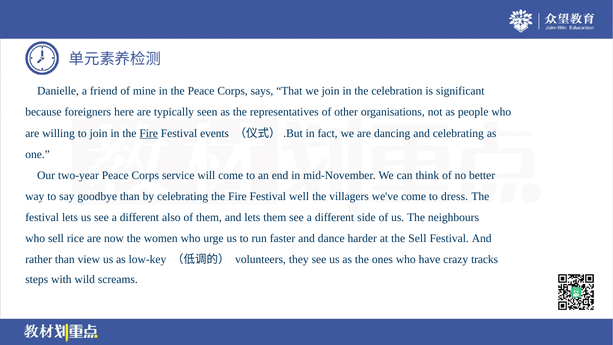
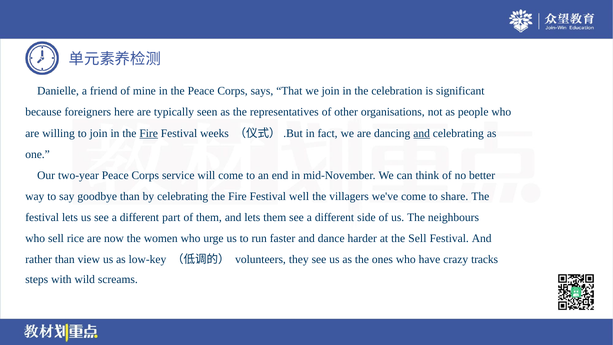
events: events -> weeks (215, 133)
and underline: none -> present (422, 133)
dress: dress -> share (455, 196)
also: also -> part (171, 217)
